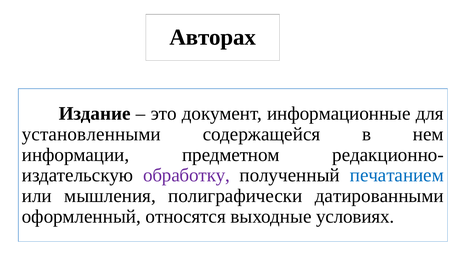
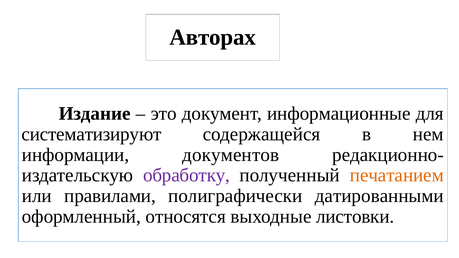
установленными: установленными -> систематизируют (91, 134)
предметном: предметном -> документов (231, 155)
печатанием colour: blue -> orange (397, 175)
мышления: мышления -> правилами (110, 196)
условиях: условиях -> листовки (355, 217)
